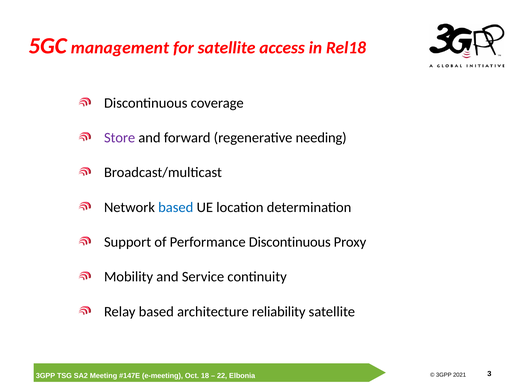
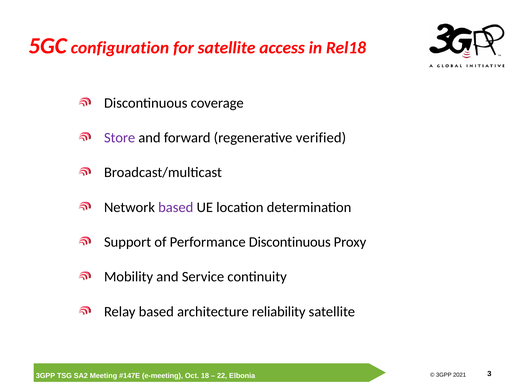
management: management -> configuration (120, 48)
needing: needing -> verified (321, 138)
based colour: blue -> purple (176, 208)
